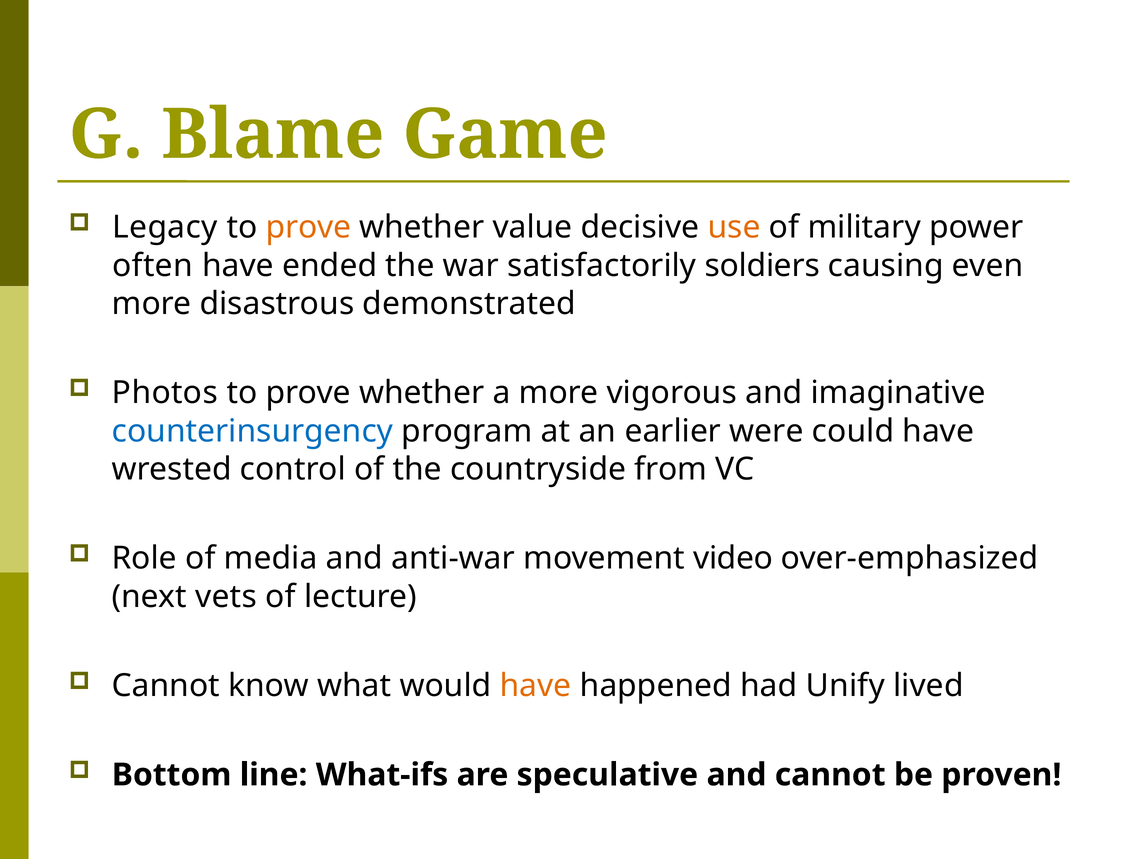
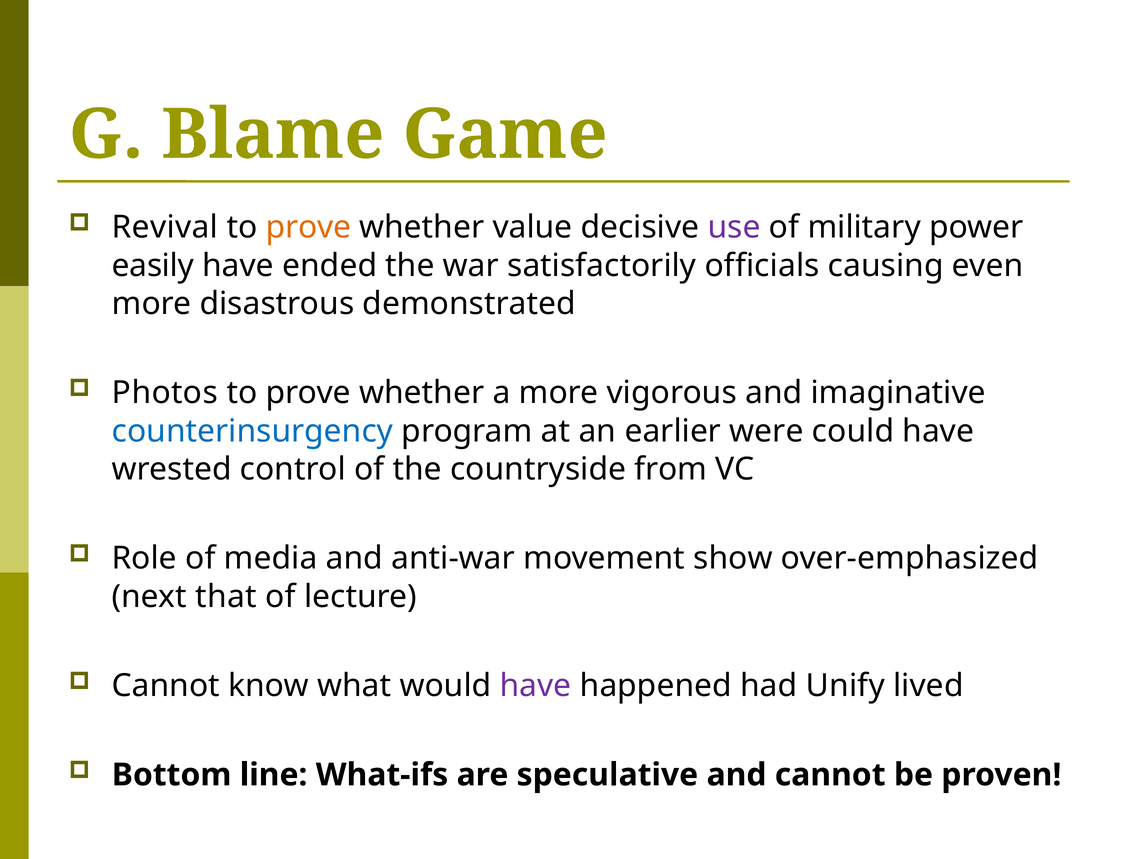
Legacy: Legacy -> Revival (165, 228)
use colour: orange -> purple (734, 228)
often: often -> easily (153, 266)
soldiers: soldiers -> officials (762, 266)
video: video -> show (733, 559)
vets: vets -> that (226, 597)
have colour: orange -> purple (536, 686)
